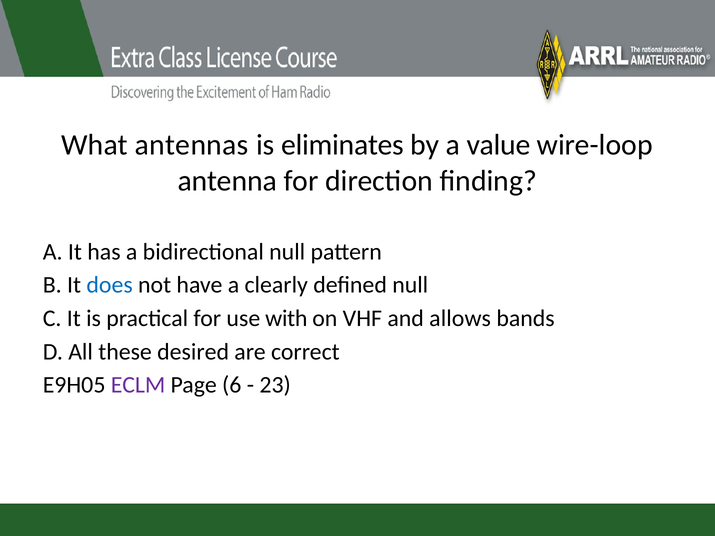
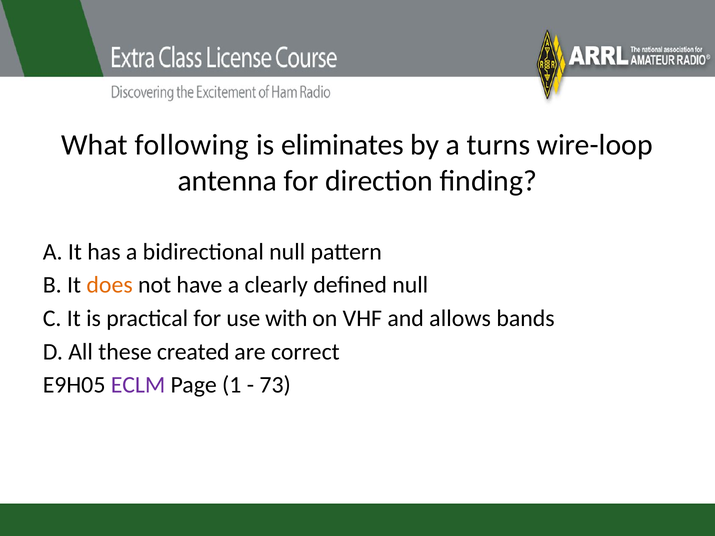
antennas: antennas -> following (192, 145)
value: value -> turns (499, 145)
does colour: blue -> orange (110, 285)
desired: desired -> created (193, 352)
6: 6 -> 1 (232, 385)
23: 23 -> 73 (275, 385)
